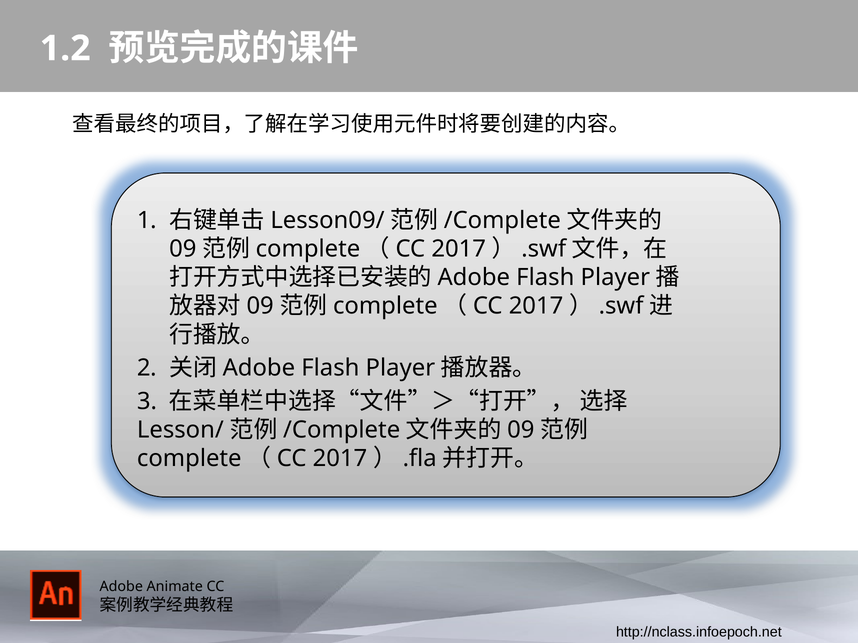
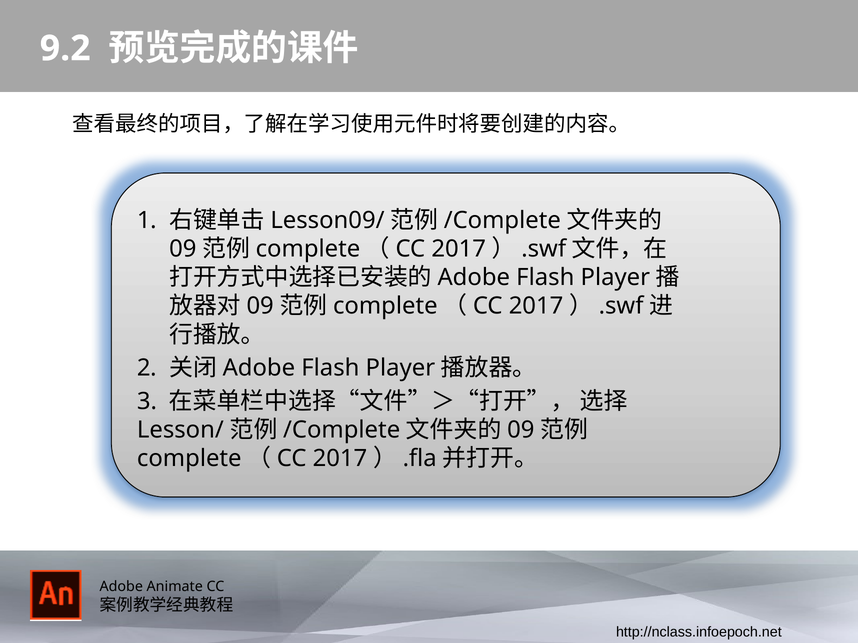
1.2: 1.2 -> 9.2 (65, 49)
